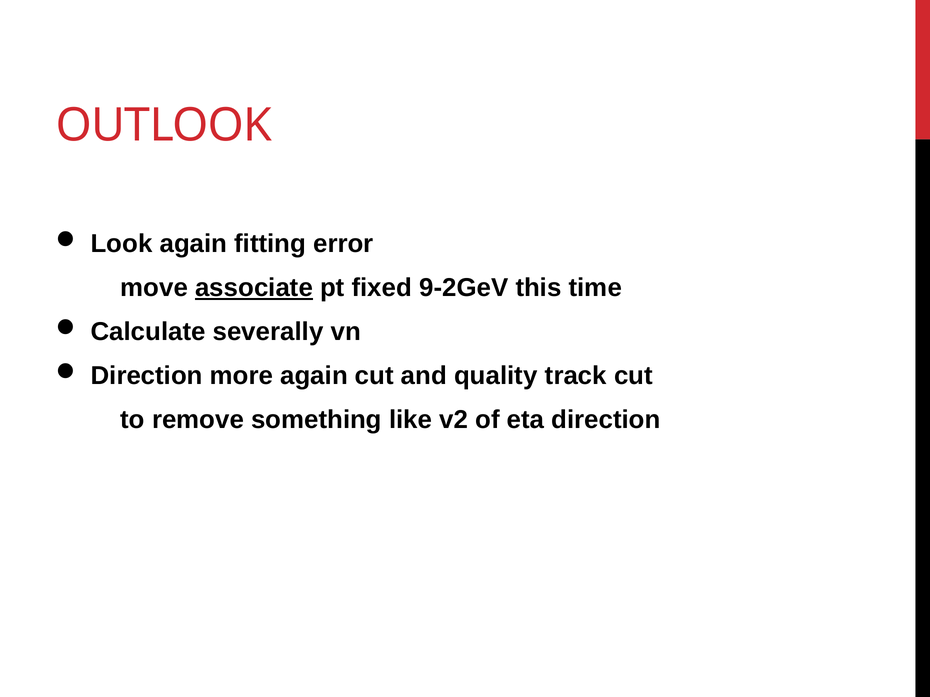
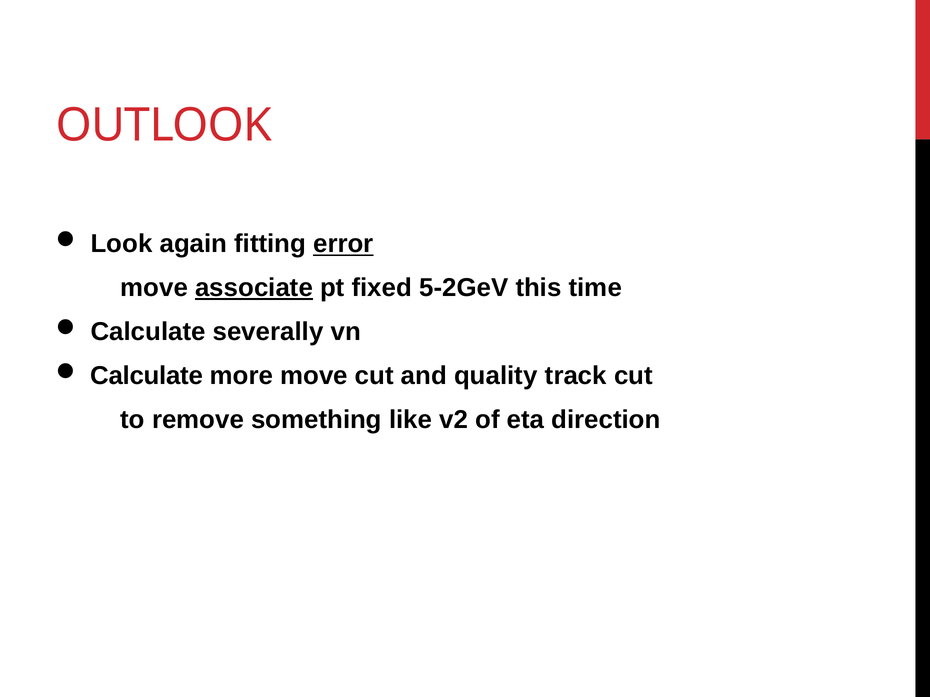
error underline: none -> present (343, 244)
9-2GeV: 9-2GeV -> 5-2GeV (464, 288)
Direction: Direction -> Calculate (147, 376)
more again: again -> move (314, 376)
